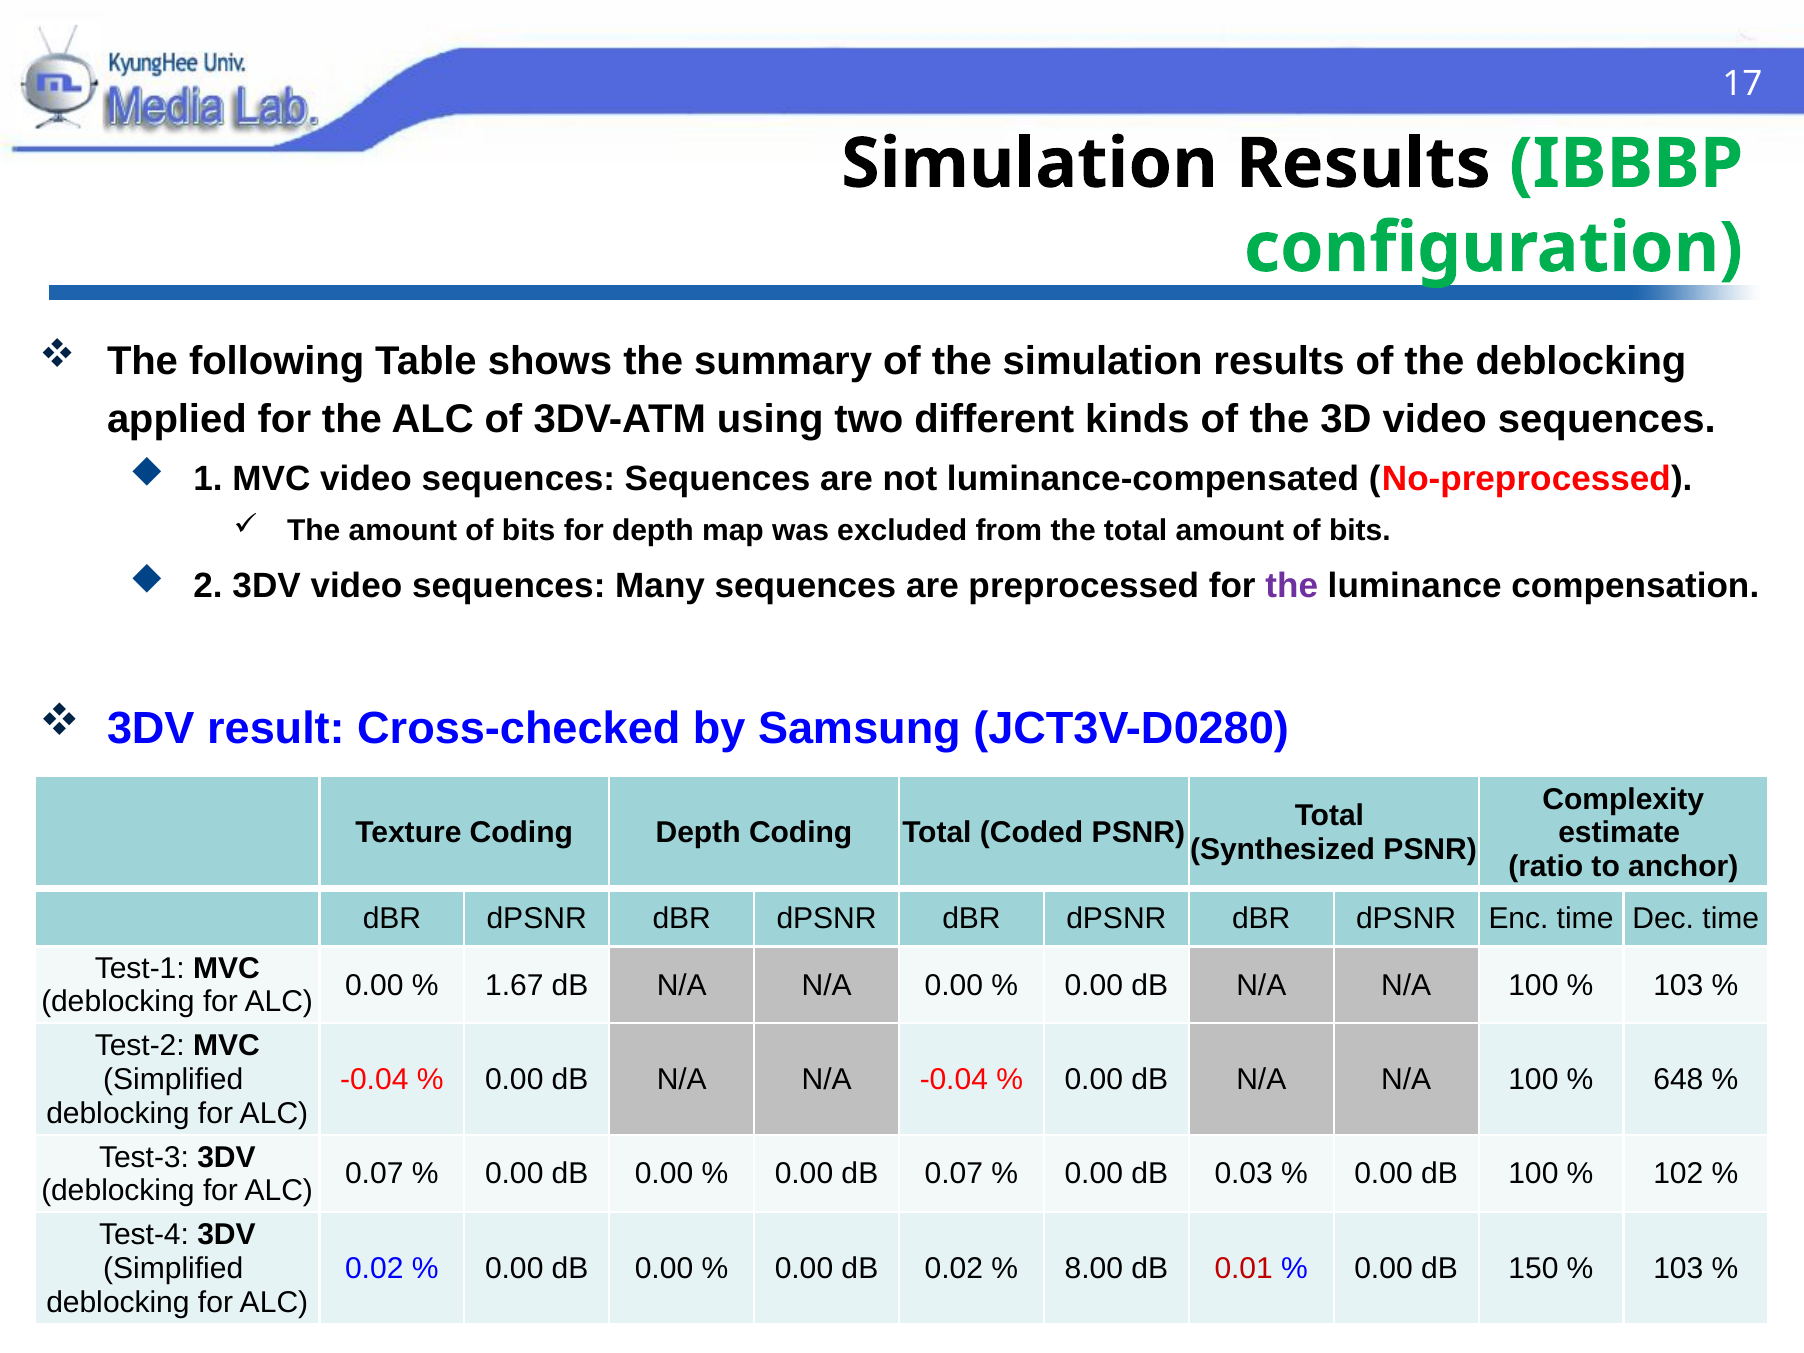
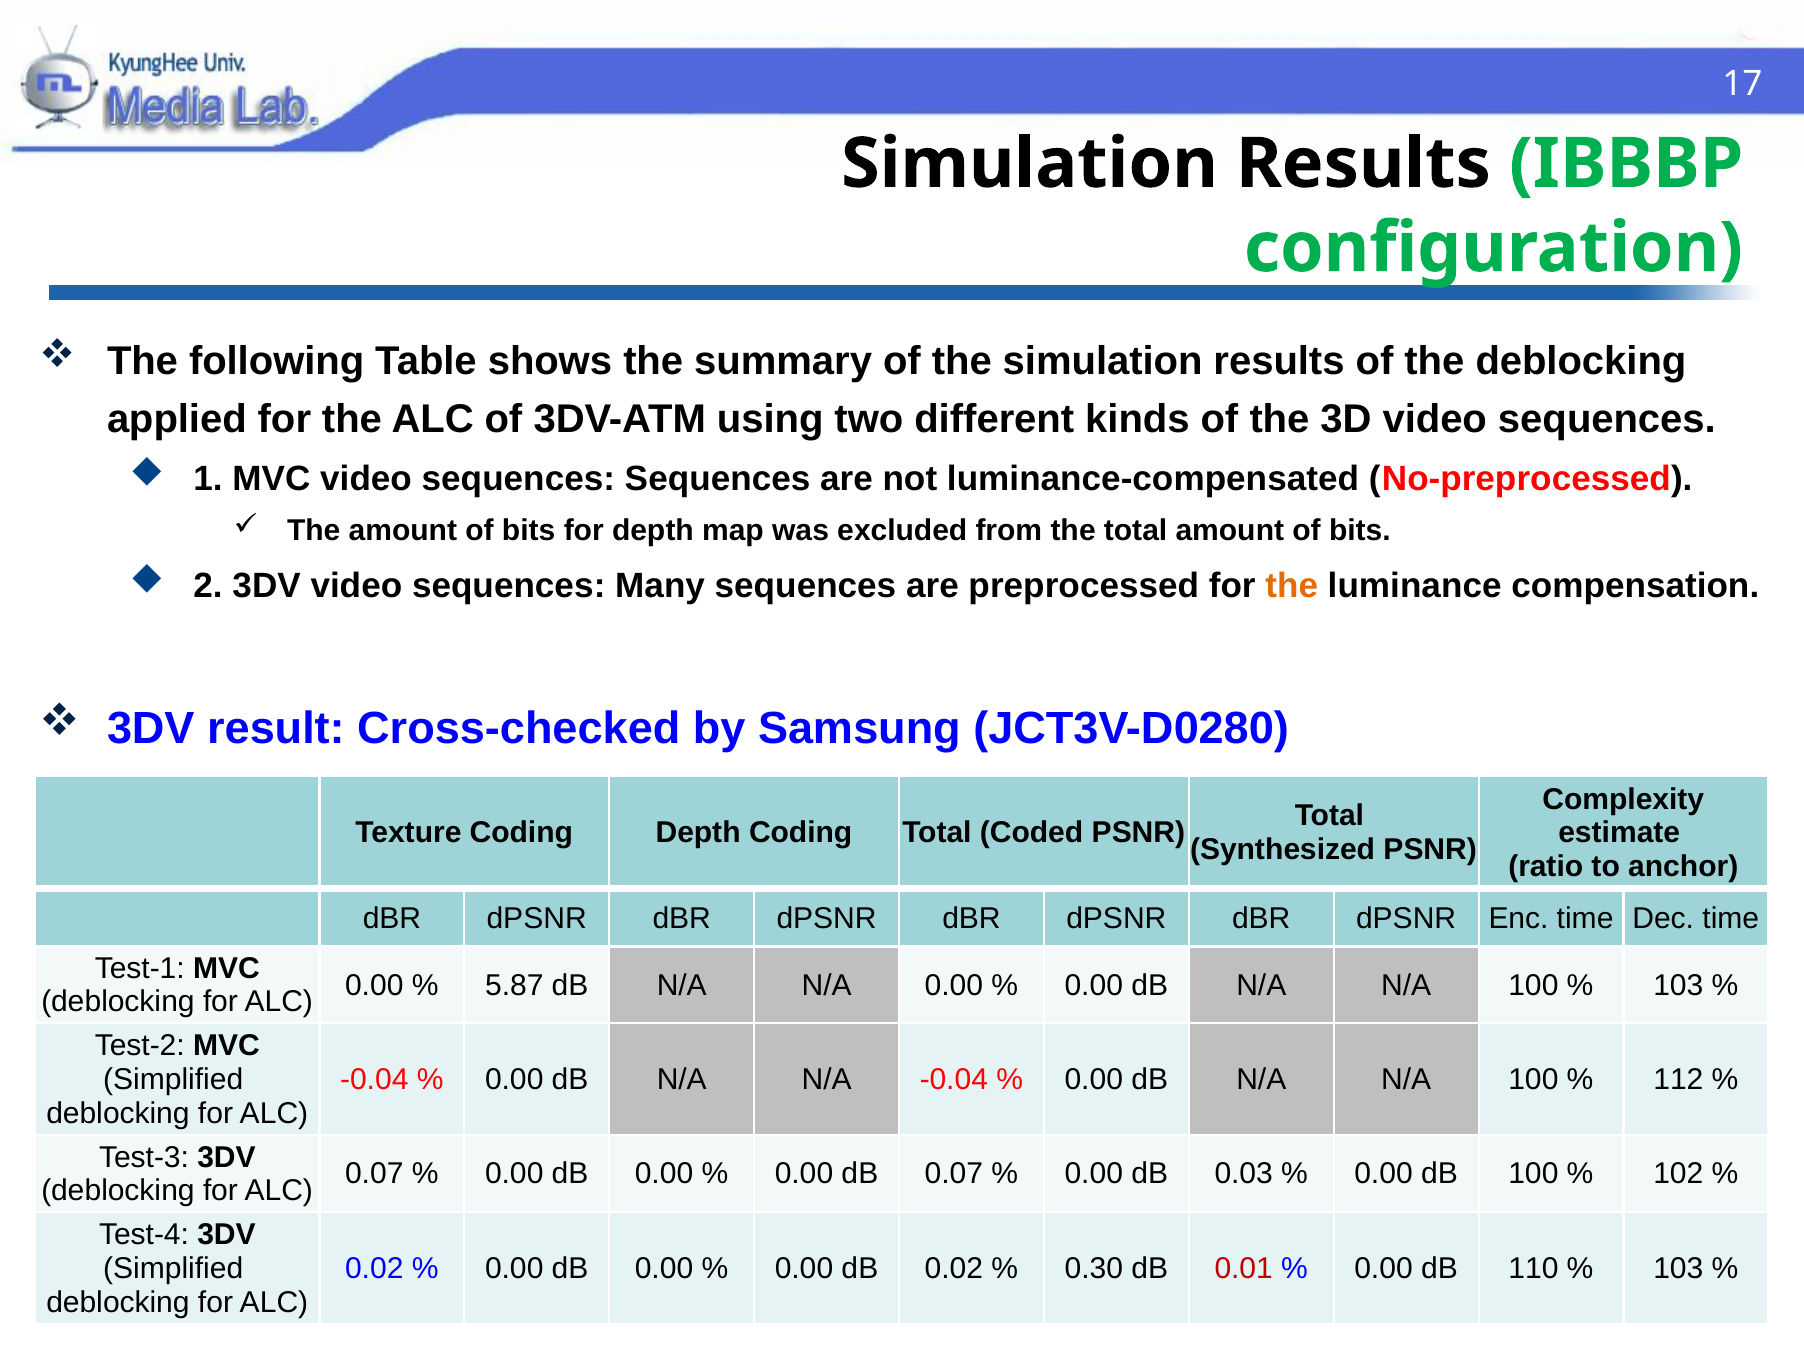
the colour: purple -> orange (1292, 586)
1.67: 1.67 -> 5.87 (514, 985)
648: 648 -> 112 (1678, 1080)
8.00: 8.00 -> 0.30 (1094, 1269)
150: 150 -> 110 (1533, 1269)
